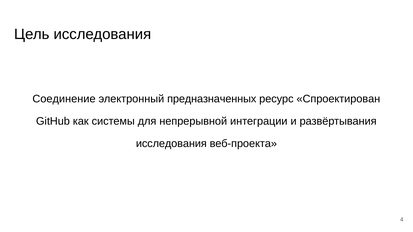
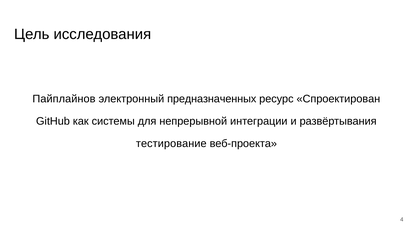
Соединение: Соединение -> Пайплайнов (64, 99)
исследования: исследования -> тестирование (171, 144)
